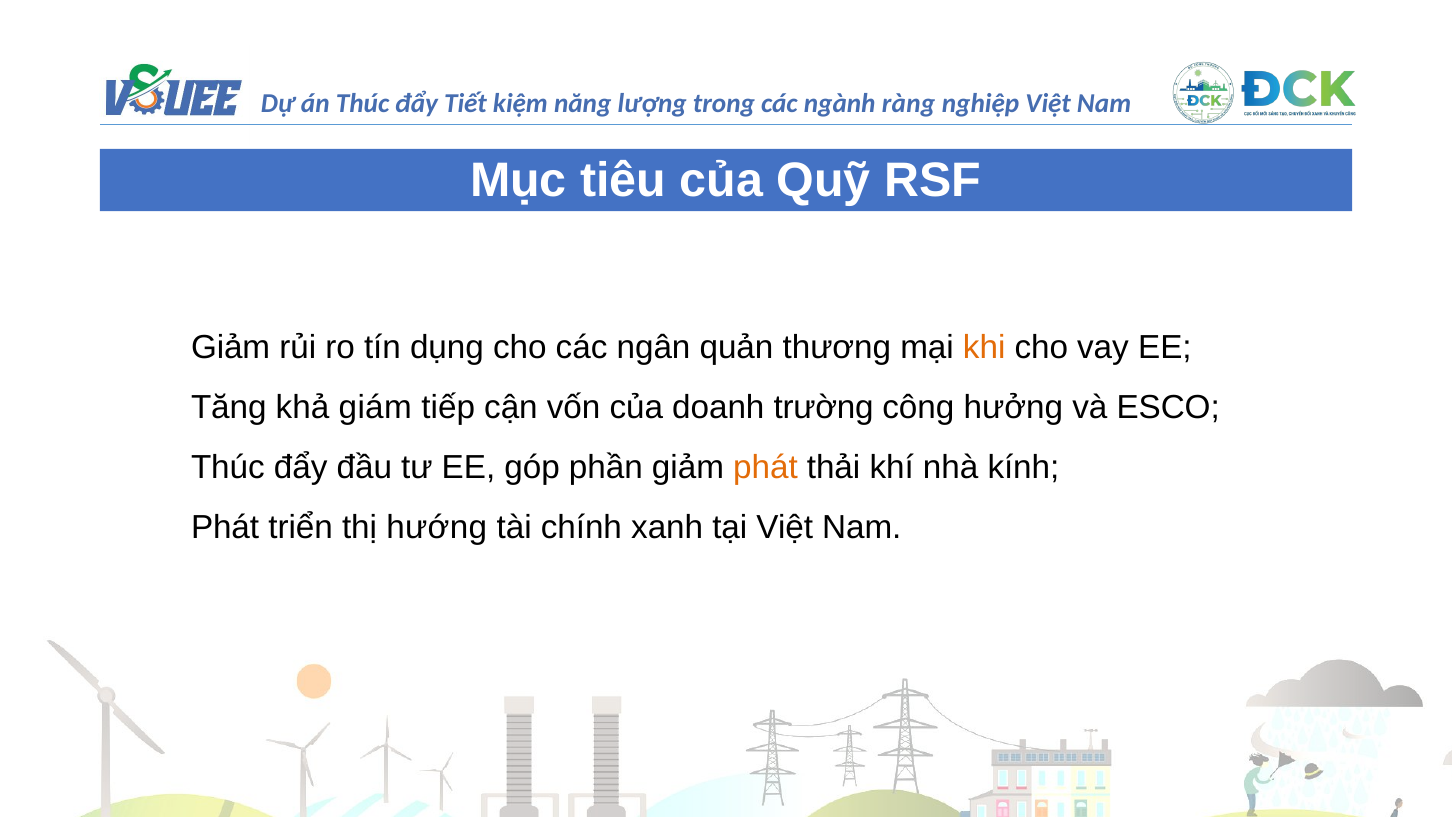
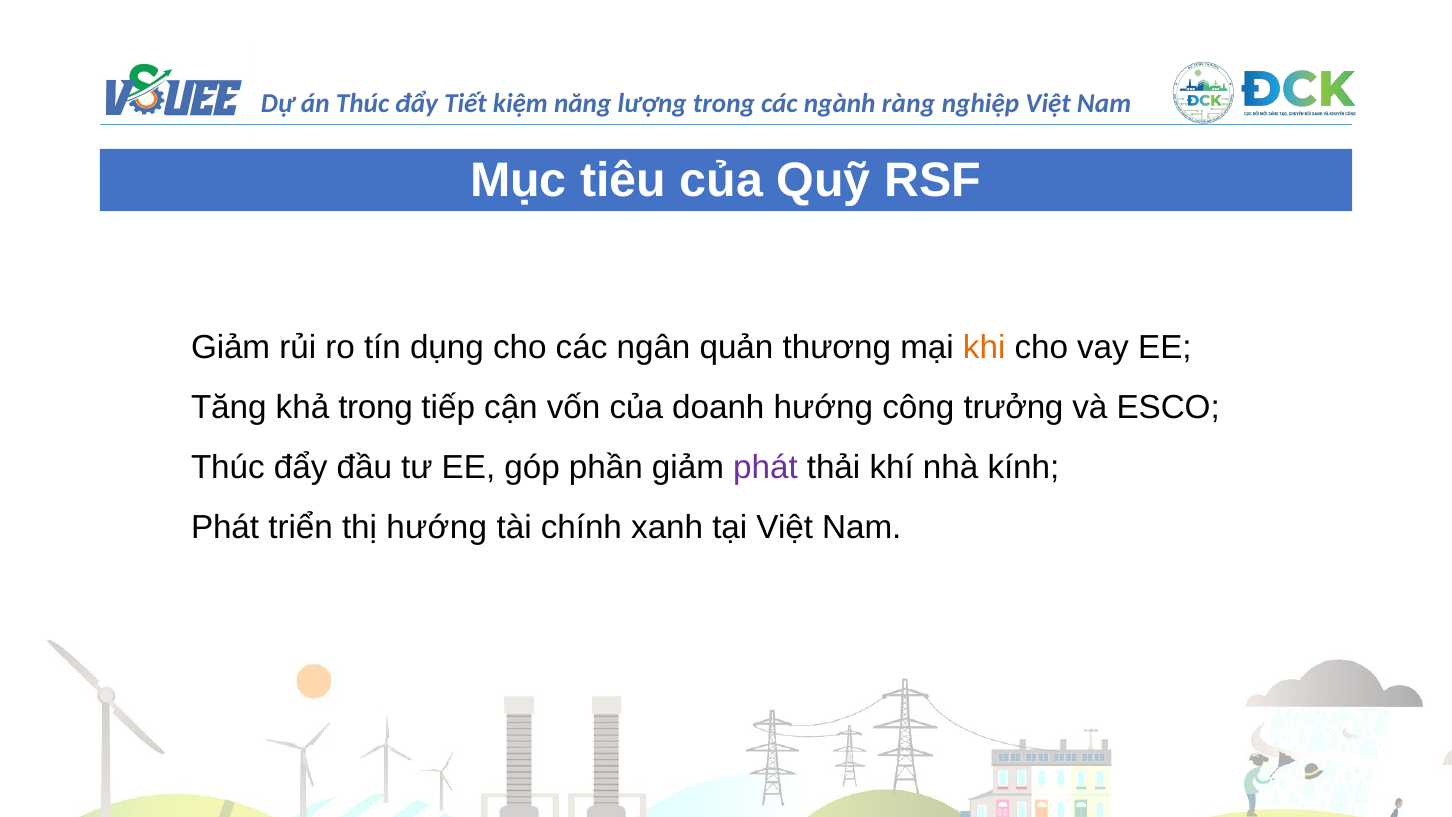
khả giám: giám -> trong (376, 407)
doanh trường: trường -> hướng (823, 407)
hưởng: hưởng -> trưởng (1014, 407)
phát colour: orange -> purple (765, 467)
